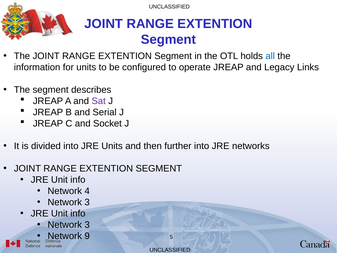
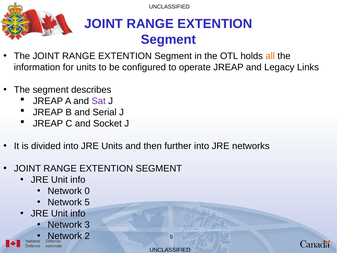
all colour: blue -> orange (270, 56)
4: 4 -> 0 (87, 191)
3: 3 -> 5 (87, 202)
9: 9 -> 2 (87, 236)
